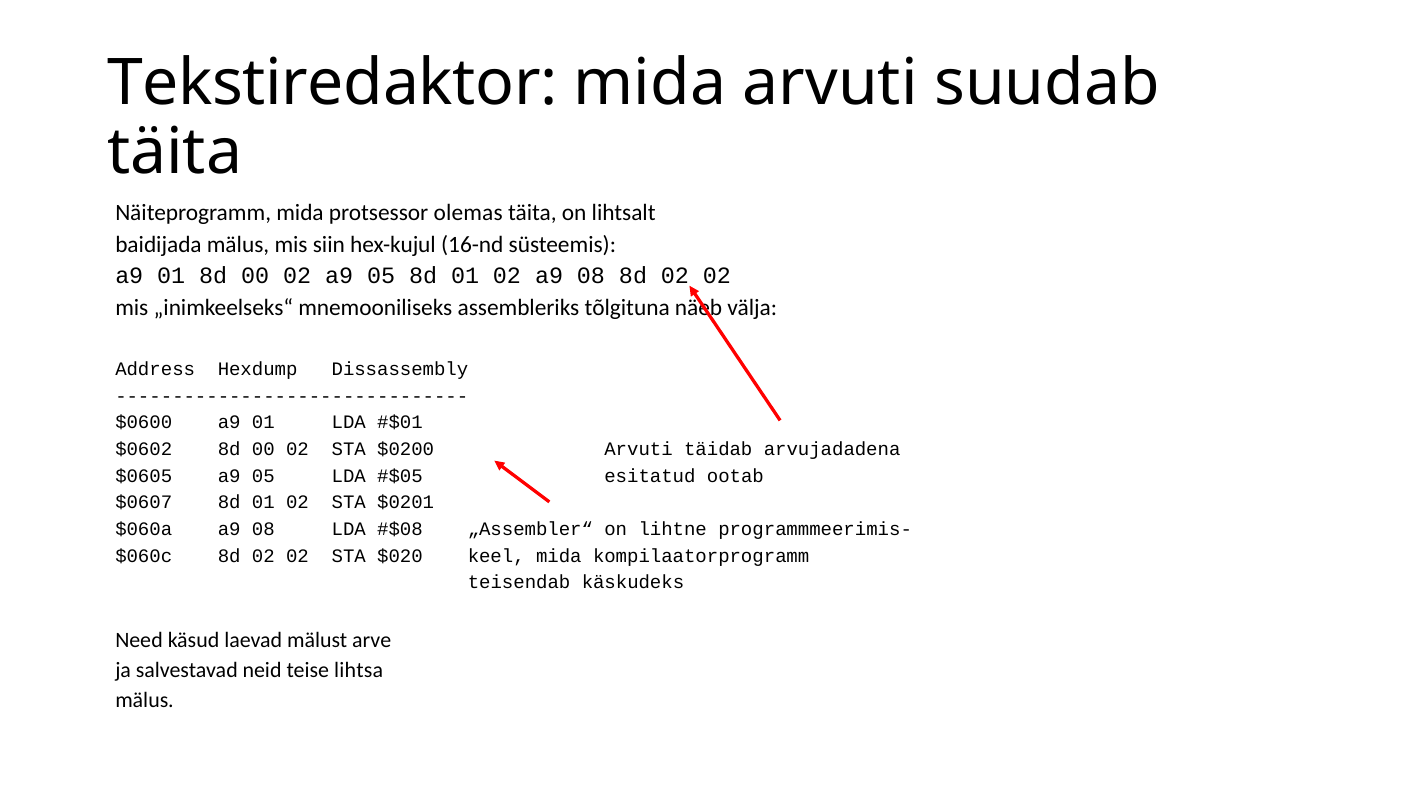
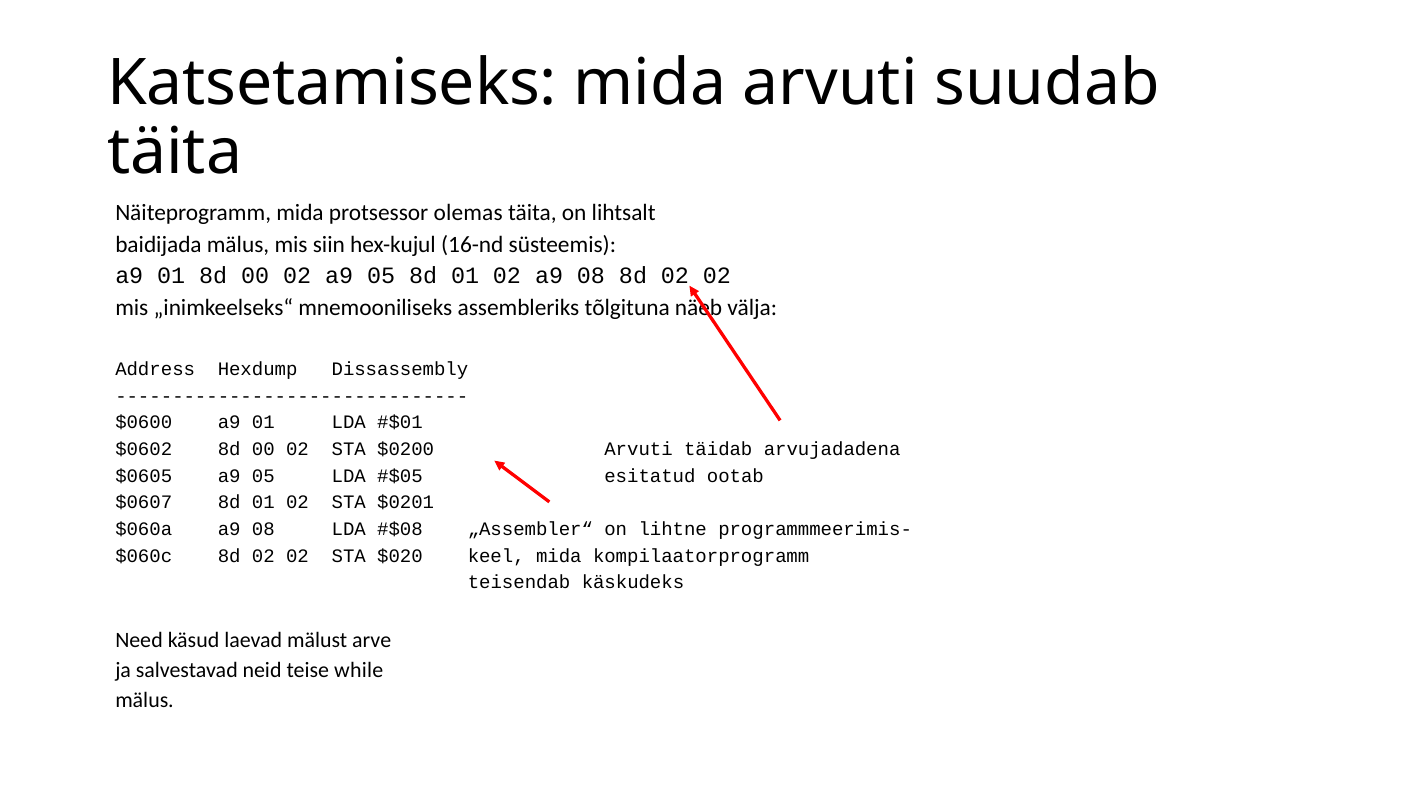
Tekstiredaktor: Tekstiredaktor -> Katsetamiseks (332, 83)
lihtsa: lihtsa -> while (359, 670)
